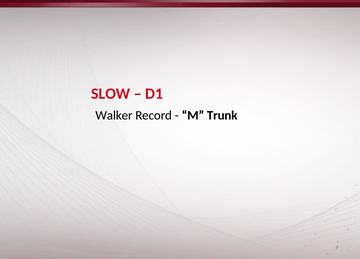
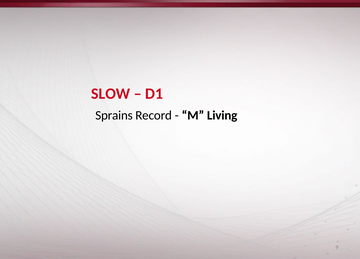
Walker: Walker -> Sprains (114, 116)
Trunk: Trunk -> Living (222, 116)
